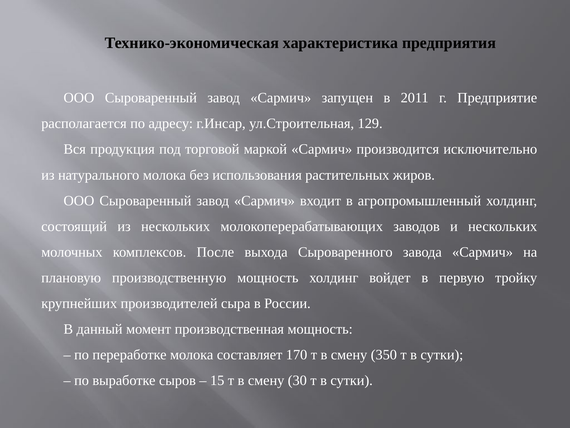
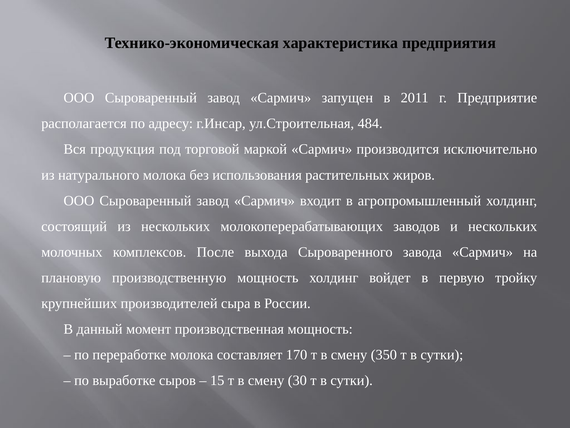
129: 129 -> 484 (370, 123)
